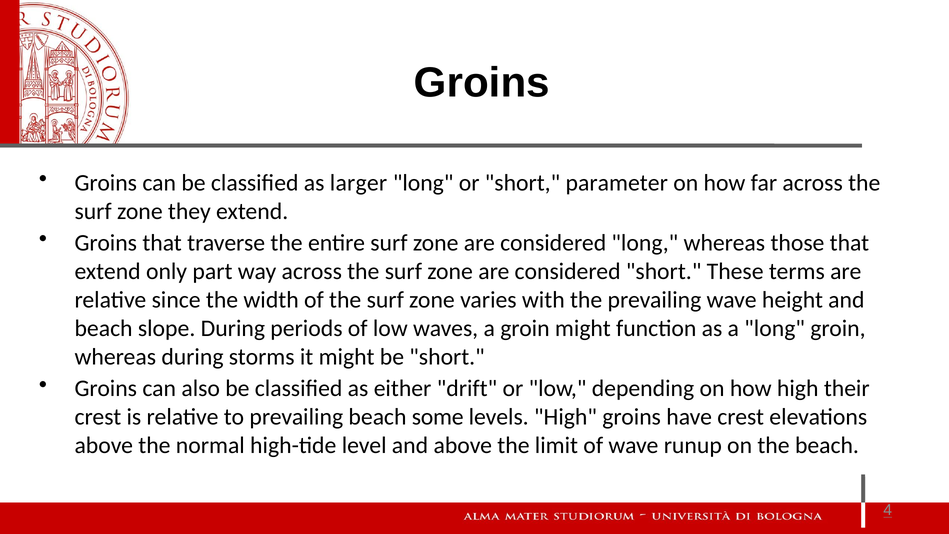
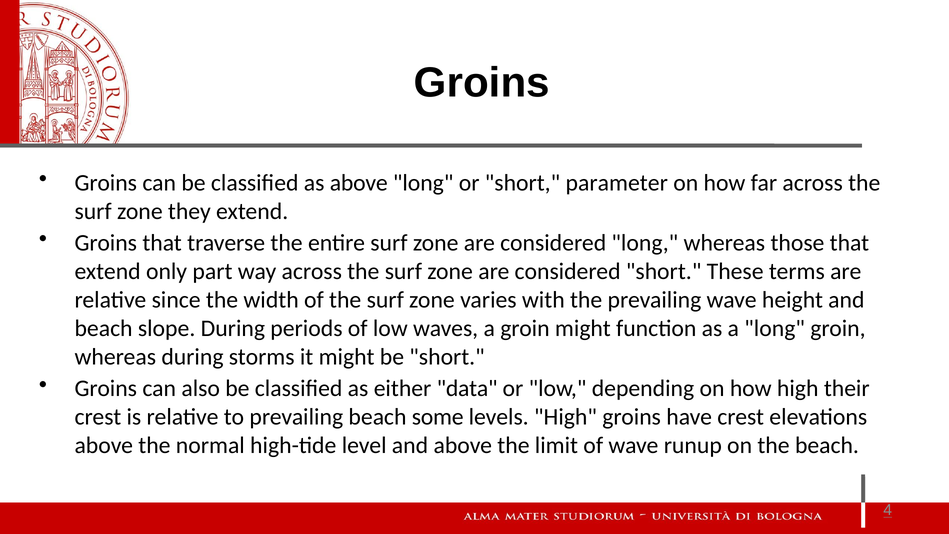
as larger: larger -> above (359, 183)
drift: drift -> data (467, 388)
